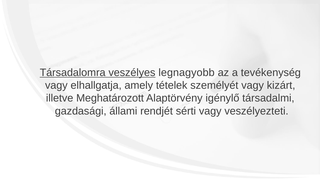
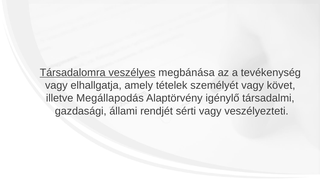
legnagyobb: legnagyobb -> megbánása (187, 73)
kizárt: kizárt -> követ (281, 85)
Meghatározott: Meghatározott -> Megállapodás (110, 98)
